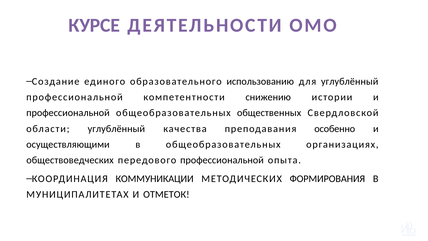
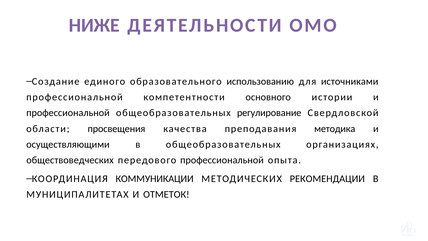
КУРСЕ: КУРСЕ -> НИЖЕ (94, 25)
для углублённый: углублённый -> источниками (350, 81)
снижению: снижению -> основного (268, 97)
общественных: общественных -> регулирование (269, 113)
области углублённый: углублённый -> просвещения (116, 129)
особенно: особенно -> методика (335, 129)
ФОРМИРОВАНИЯ: ФОРМИРОВАНИЯ -> РЕКОМЕНДАЦИИ (327, 179)
